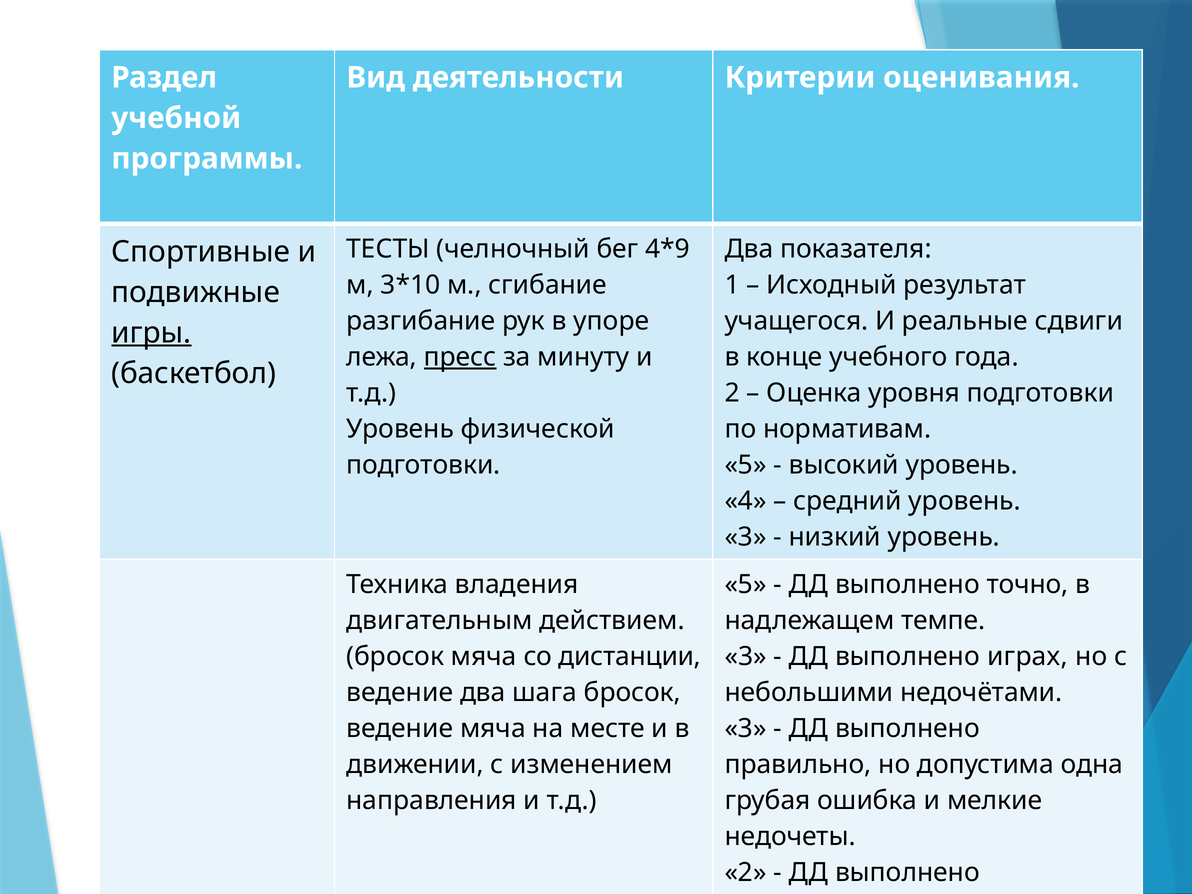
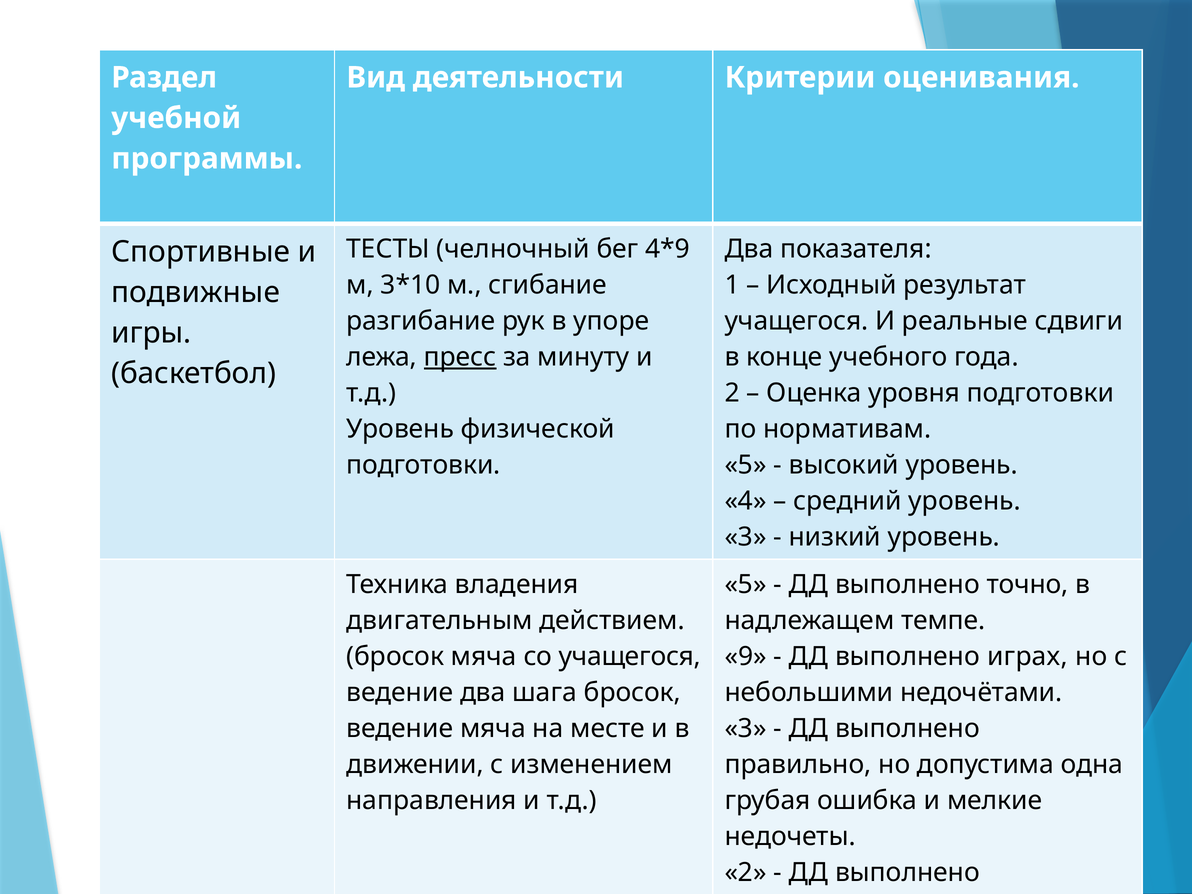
игры underline: present -> none (151, 333)
со дистанции: дистанции -> учащегося (630, 657)
3: 3 -> 9 (746, 657)
